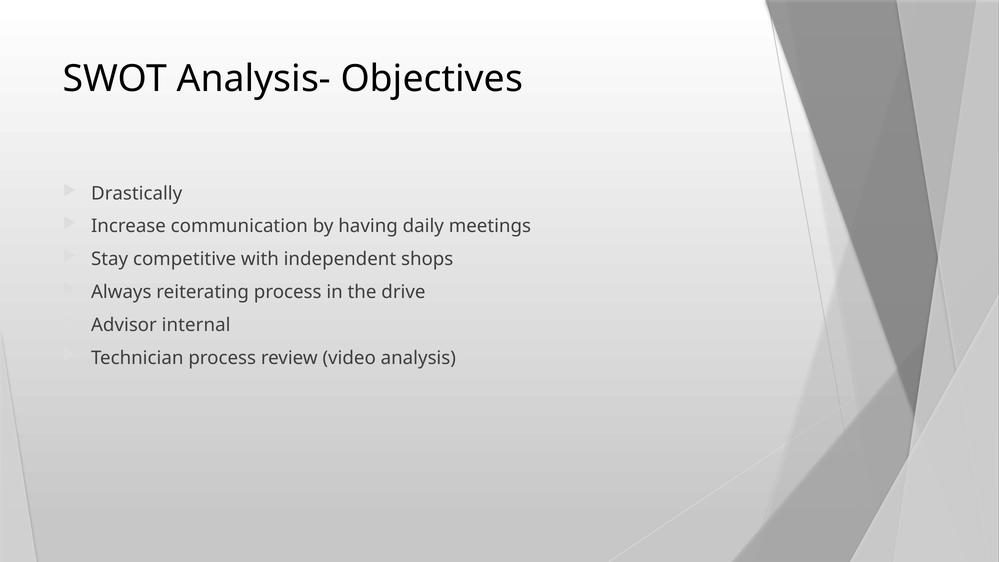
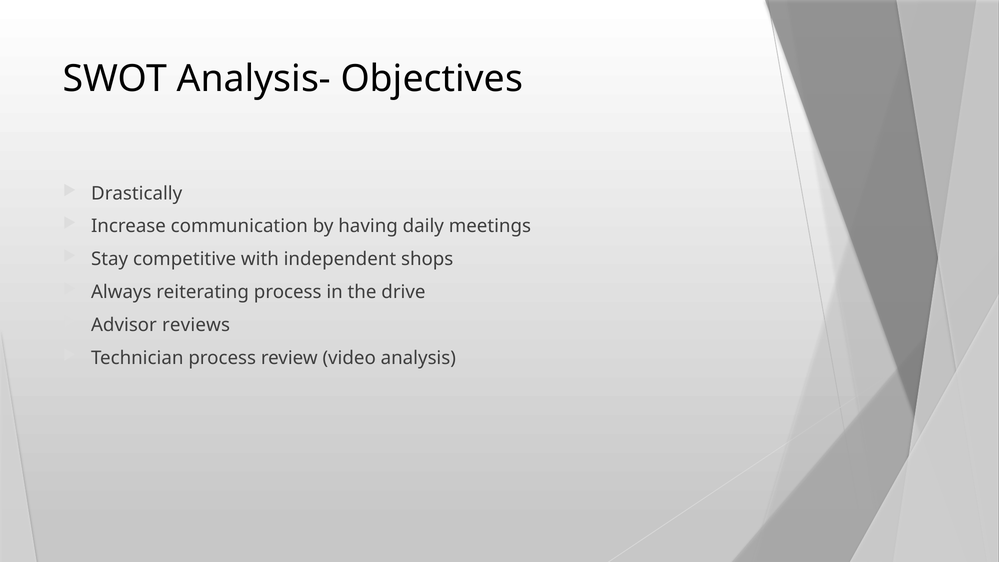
internal: internal -> reviews (196, 325)
